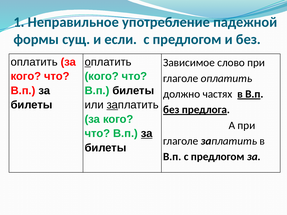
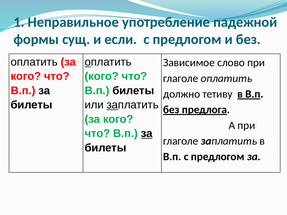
частях: частях -> тетиву (217, 94)
